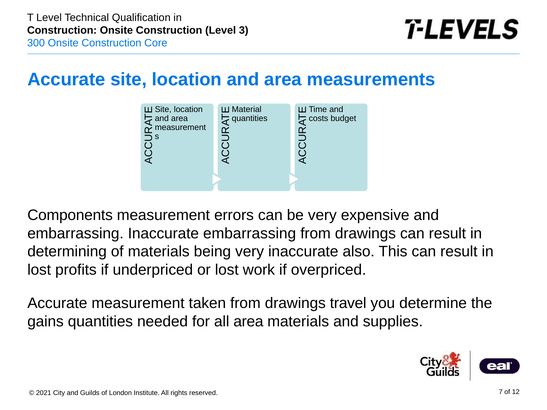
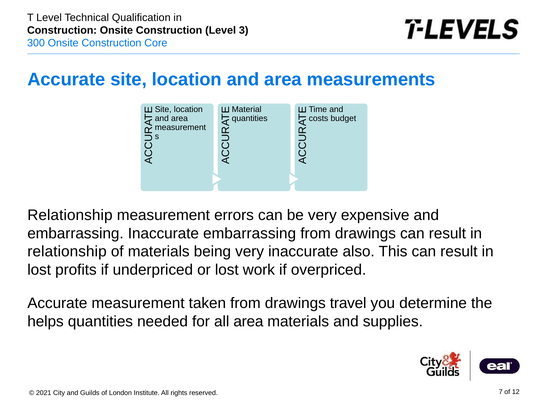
Components: Components -> Relationship (70, 215)
determining: determining -> relationship (67, 252)
gains: gains -> helps (45, 322)
